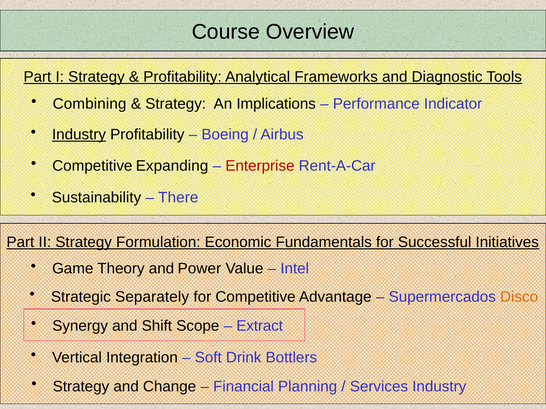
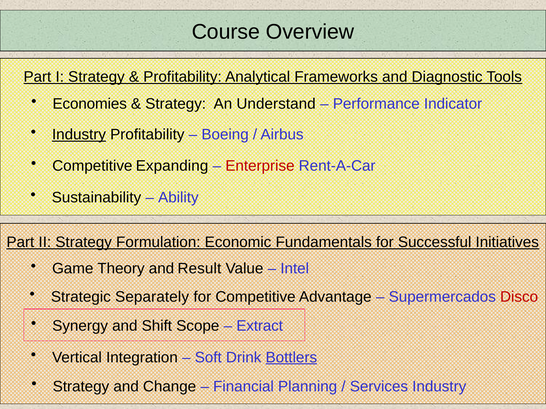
Combining: Combining -> Economies (90, 104)
Implications: Implications -> Understand (276, 104)
There: There -> Ability (178, 198)
Power: Power -> Result (199, 269)
Disco colour: orange -> red (519, 297)
Bottlers underline: none -> present (291, 358)
